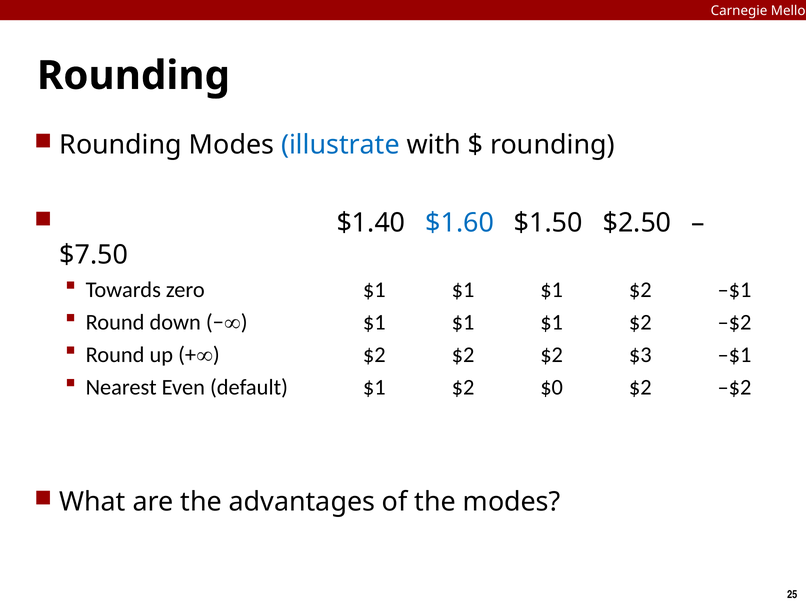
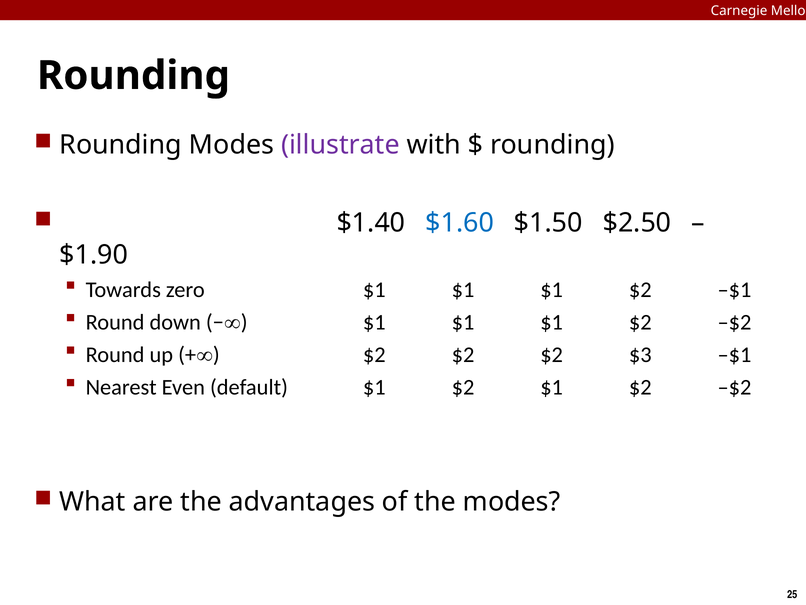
illustrate colour: blue -> purple (340, 145)
$7.50: $7.50 -> $1.90 (94, 255)
$2 $0: $0 -> $1 (552, 387)
